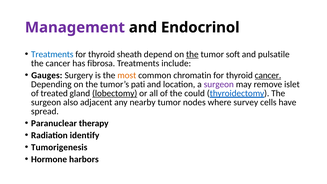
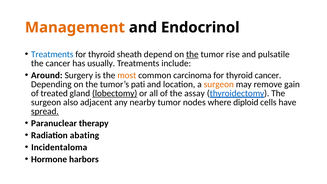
Management colour: purple -> orange (75, 27)
soft: soft -> rise (233, 54)
fibrosa: fibrosa -> usually (101, 63)
Gauges: Gauges -> Around (47, 75)
chromatin: chromatin -> carcinoma (192, 75)
cancer underline: present -> none (268, 75)
surgeon colour: purple -> orange (219, 84)
islet: islet -> gain (292, 84)
could: could -> assay (195, 93)
survey: survey -> diploid (246, 102)
spread underline: none -> present (45, 111)
identify: identify -> abating (84, 135)
Tumorigenesis: Tumorigenesis -> Incidentaloma (59, 147)
